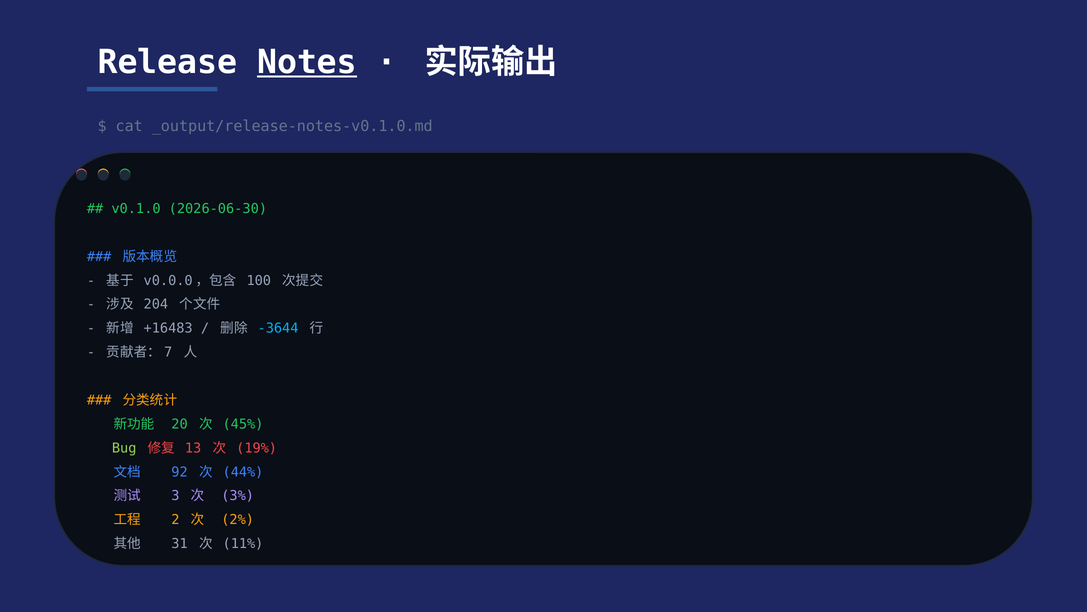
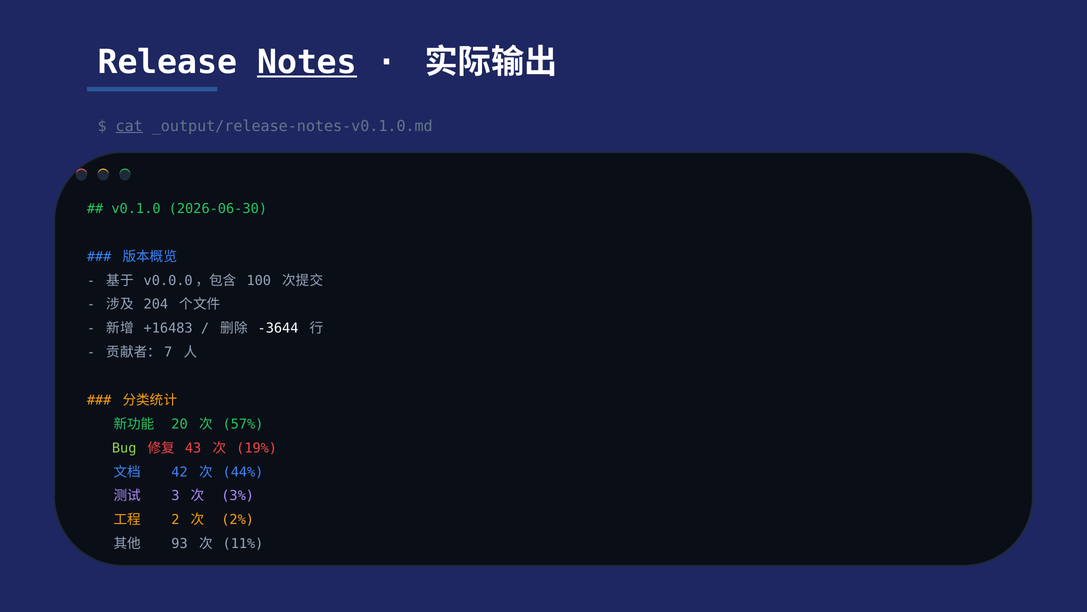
cat underline: none -> present (129, 126)
-3644 colour: light blue -> white (278, 328)
45%: 45% -> 57% (243, 424)
13: 13 -> 43 (193, 448)
92: 92 -> 42 (180, 472)
31: 31 -> 93 (180, 543)
